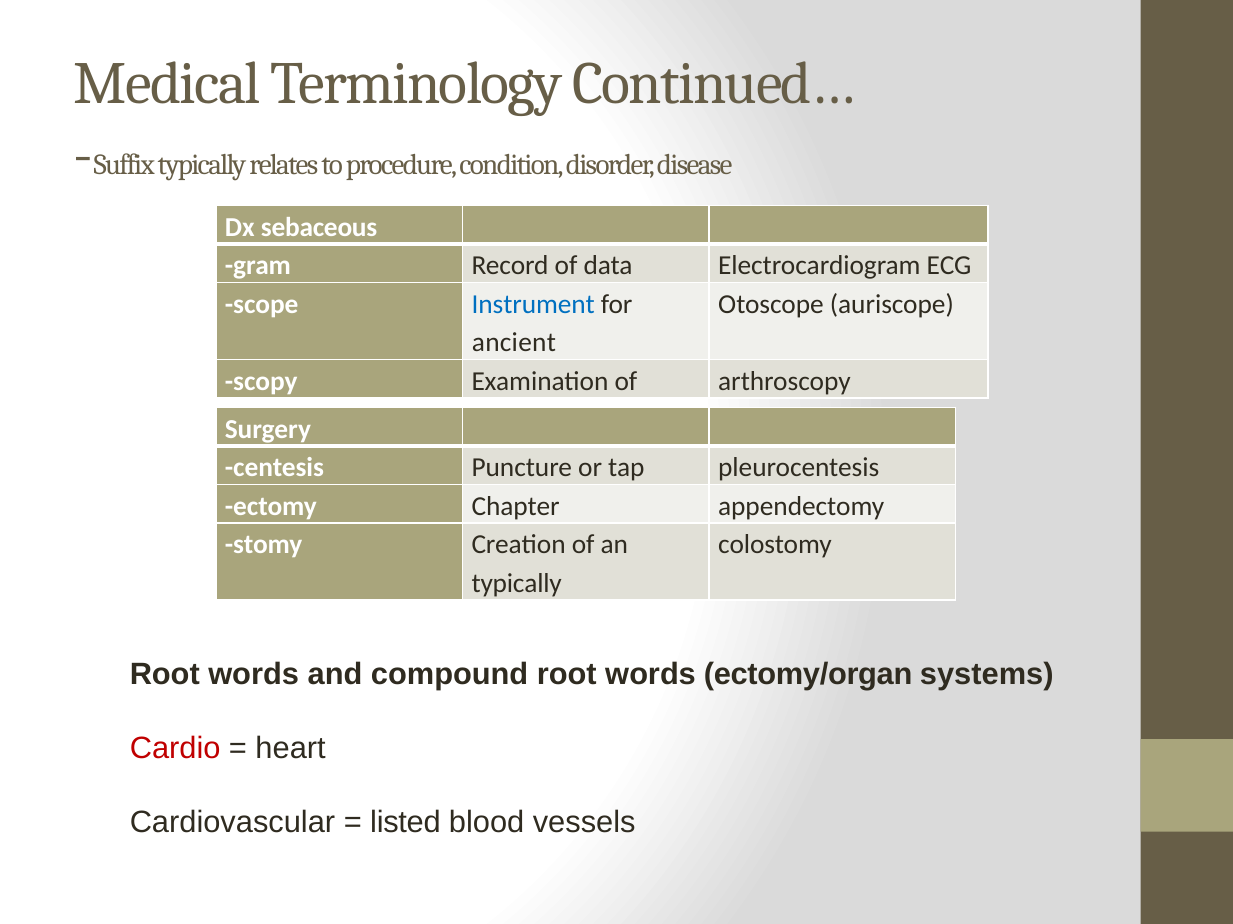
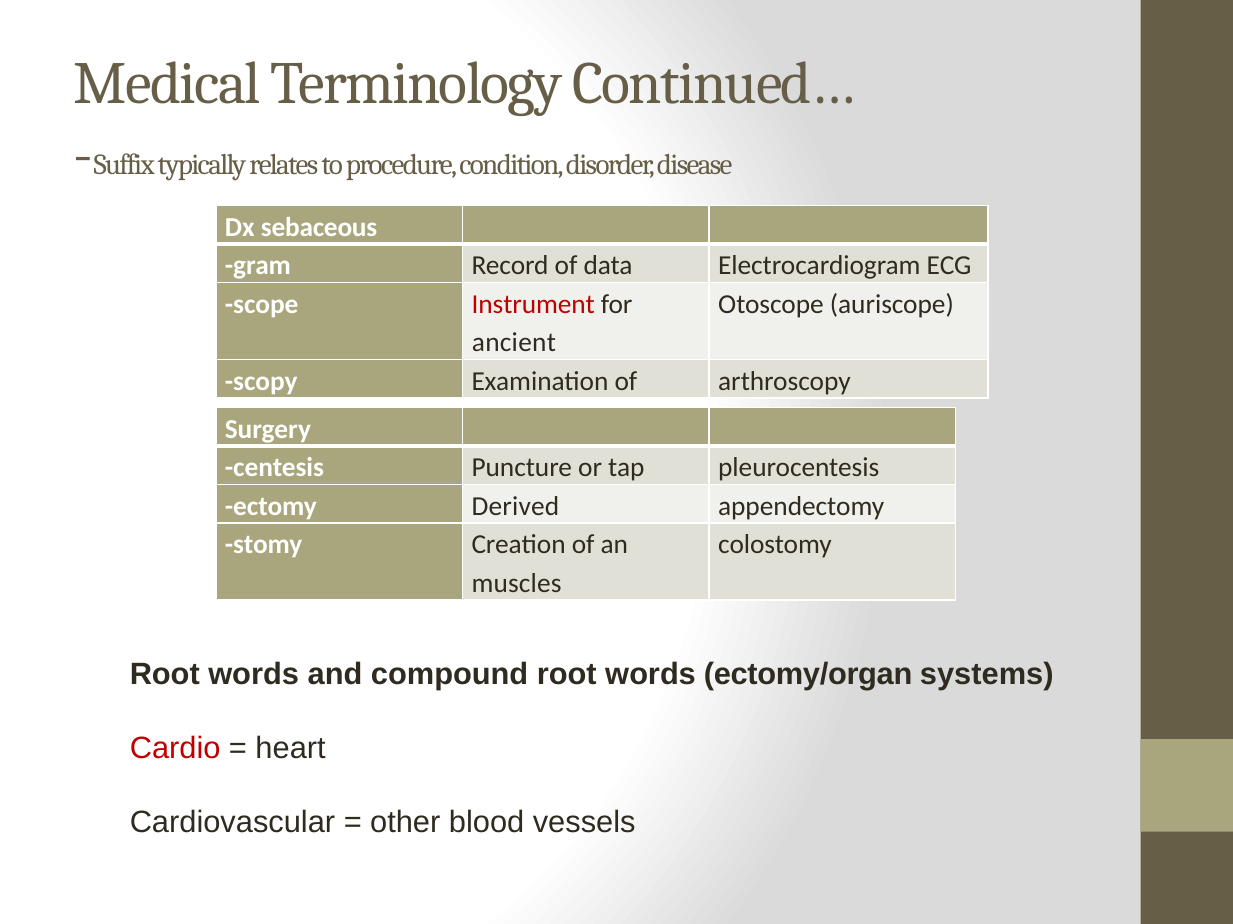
Instrument colour: blue -> red (533, 305)
Chapter: Chapter -> Derived (515, 507)
typically: typically -> muscles (517, 584)
listed: listed -> other (405, 823)
